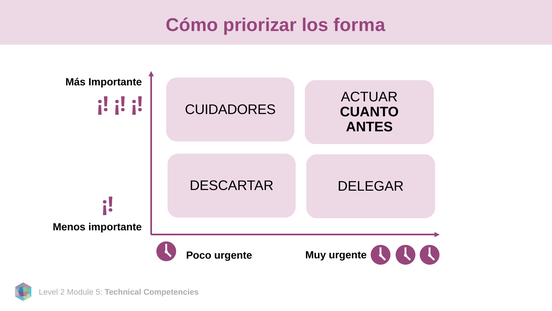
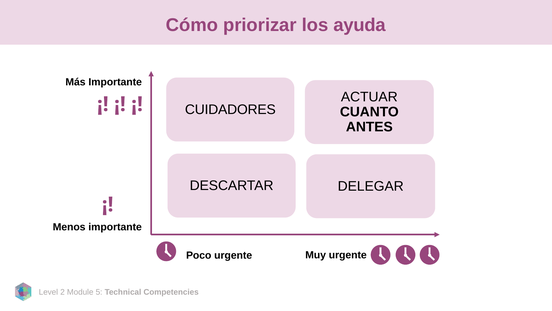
forma: forma -> ayuda (360, 25)
